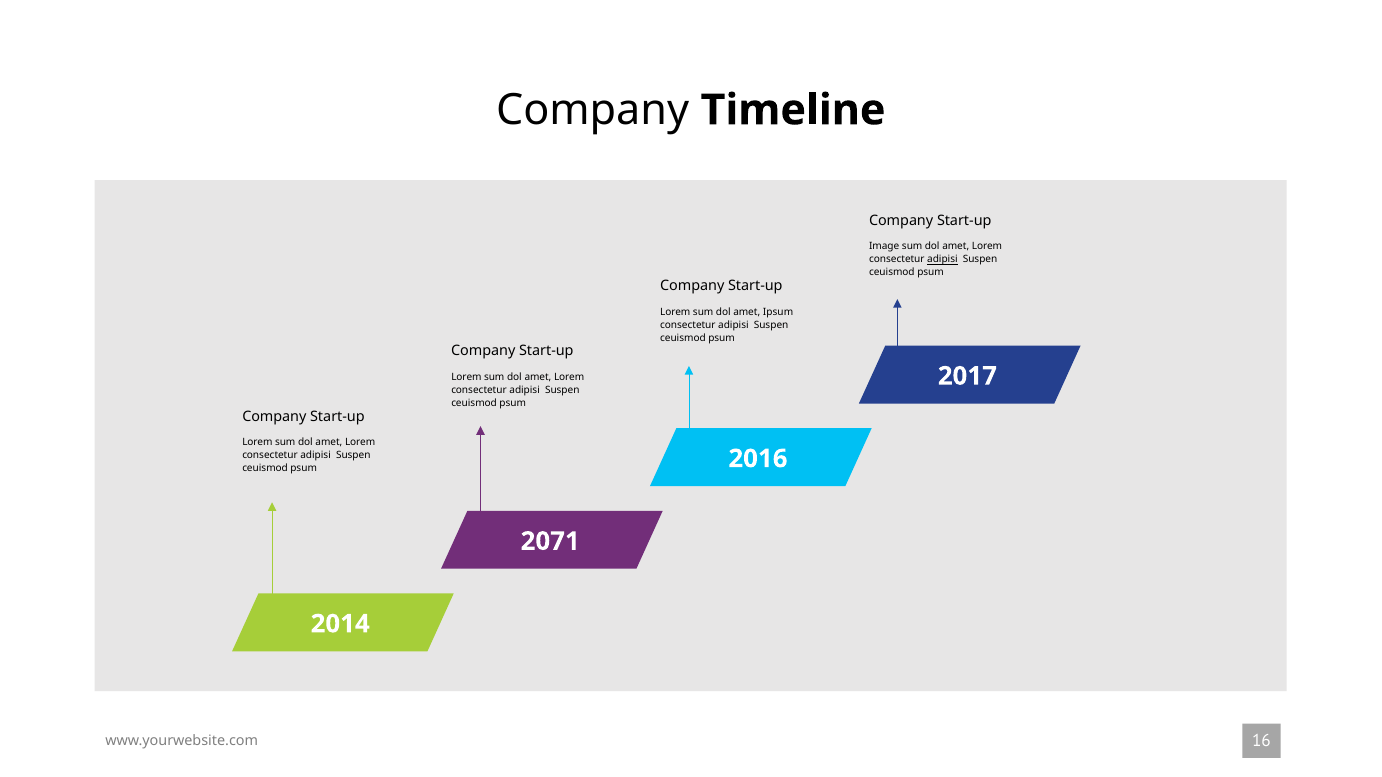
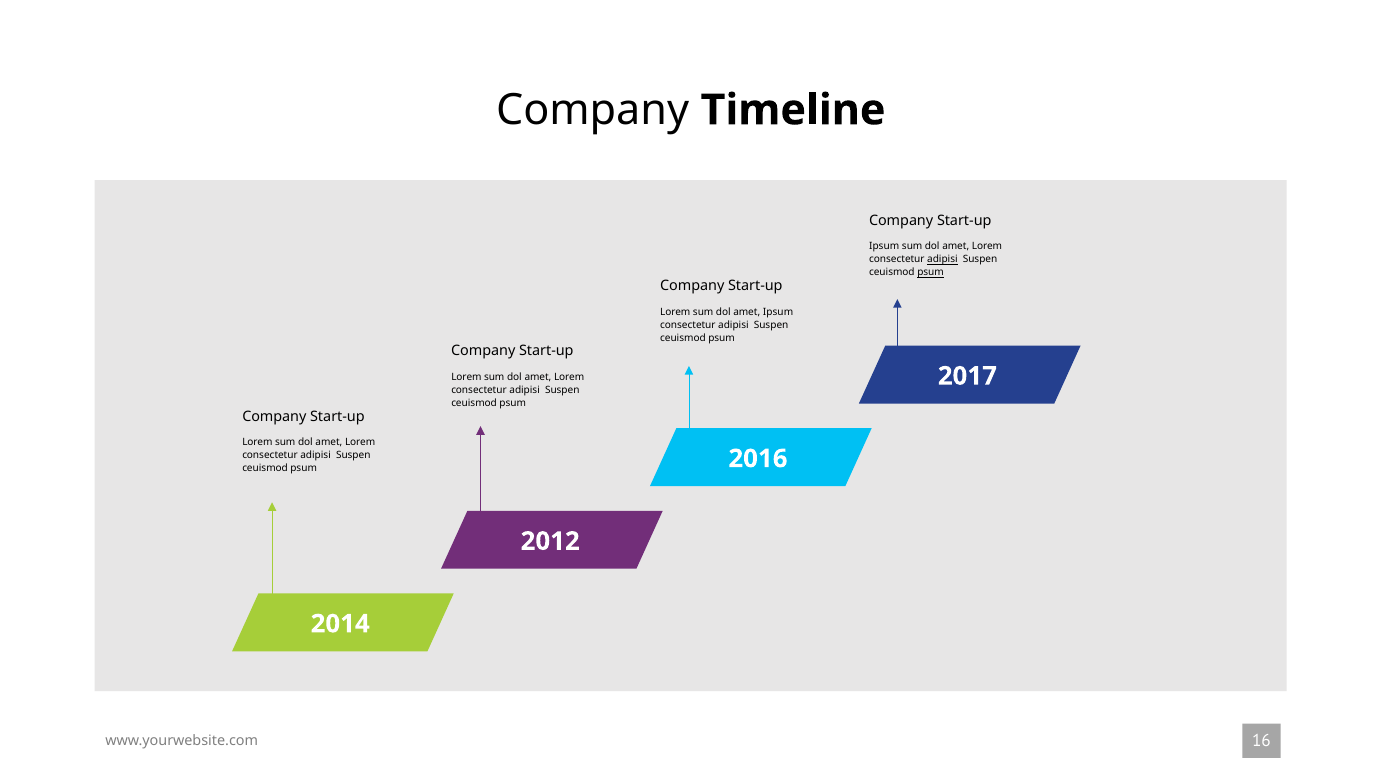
Image: Image -> Ipsum (884, 247)
psum underline: none -> present (931, 273)
2071: 2071 -> 2012 (550, 542)
